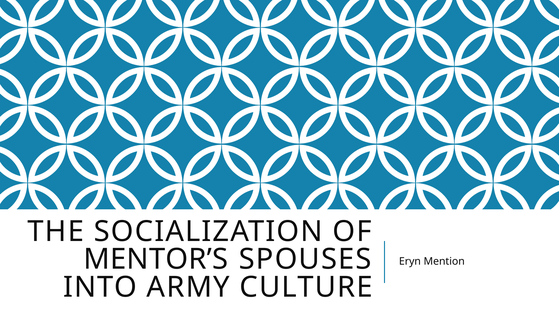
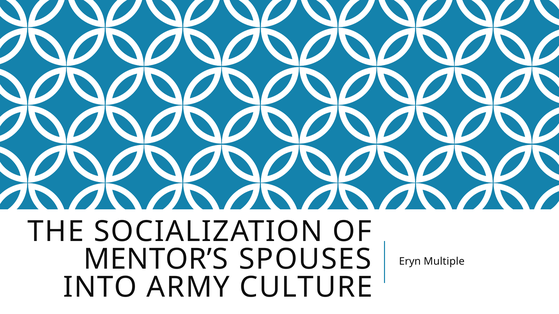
Mention: Mention -> Multiple (444, 262)
